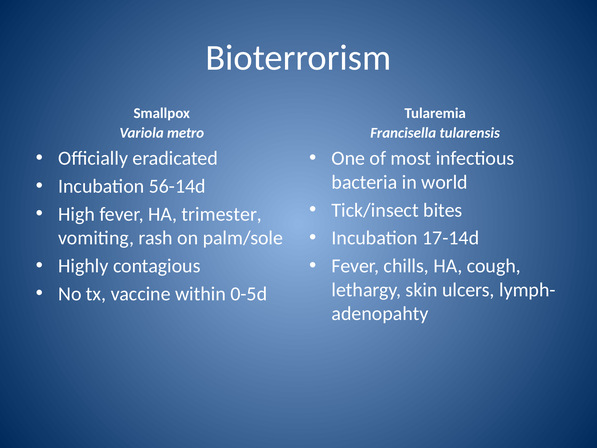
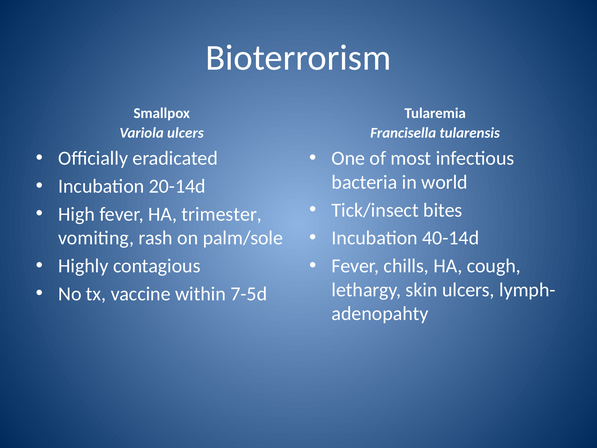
Variola metro: metro -> ulcers (185, 133)
56-14d: 56-14d -> 20-14d (177, 186)
17-14d: 17-14d -> 40-14d (451, 238)
0-5d: 0-5d -> 7-5d (249, 294)
